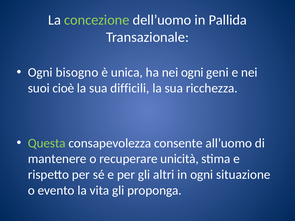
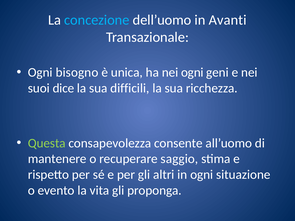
concezione colour: light green -> light blue (97, 20)
Pallida: Pallida -> Avanti (228, 20)
cioè: cioè -> dice (63, 88)
unicità: unicità -> saggio (179, 159)
